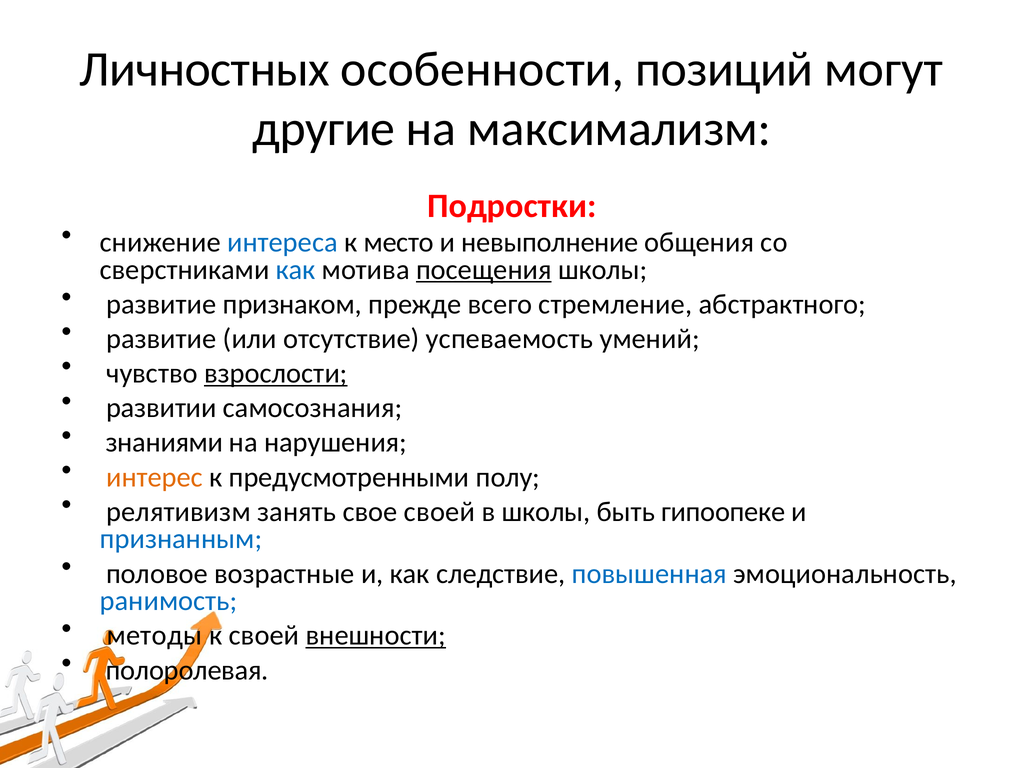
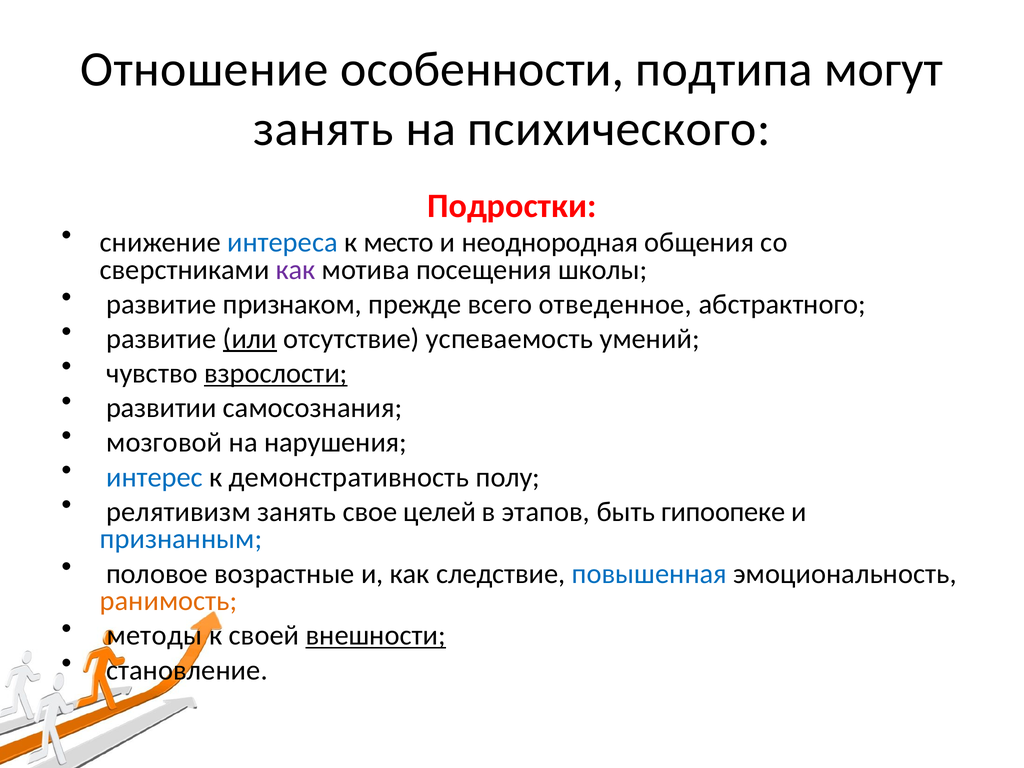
Личностных: Личностных -> Отношение (204, 69)
позиций: позиций -> подтипа (724, 69)
другие: другие -> занять (323, 129)
максимализм: максимализм -> психического (619, 129)
невыполнение: невыполнение -> неоднородная (550, 242)
как colour: blue -> purple (296, 270)
посещения underline: present -> none (484, 270)
стремление: стремление -> отведенное (615, 304)
или underline: none -> present (250, 339)
знаниями: знаниями -> мозговой (164, 443)
интерес colour: orange -> blue (155, 477)
предусмотренными: предусмотренными -> демонстративность (349, 477)
свое своей: своей -> целей (440, 512)
в школы: школы -> этапов (546, 512)
ранимость colour: blue -> orange (169, 601)
полоролевая: полоролевая -> становление (187, 670)
